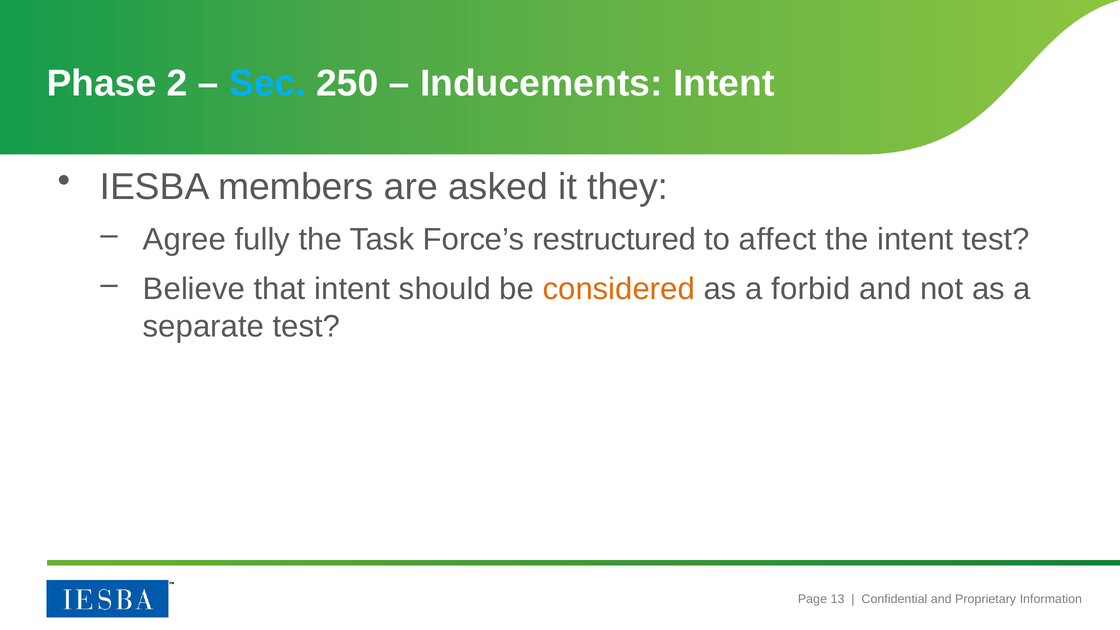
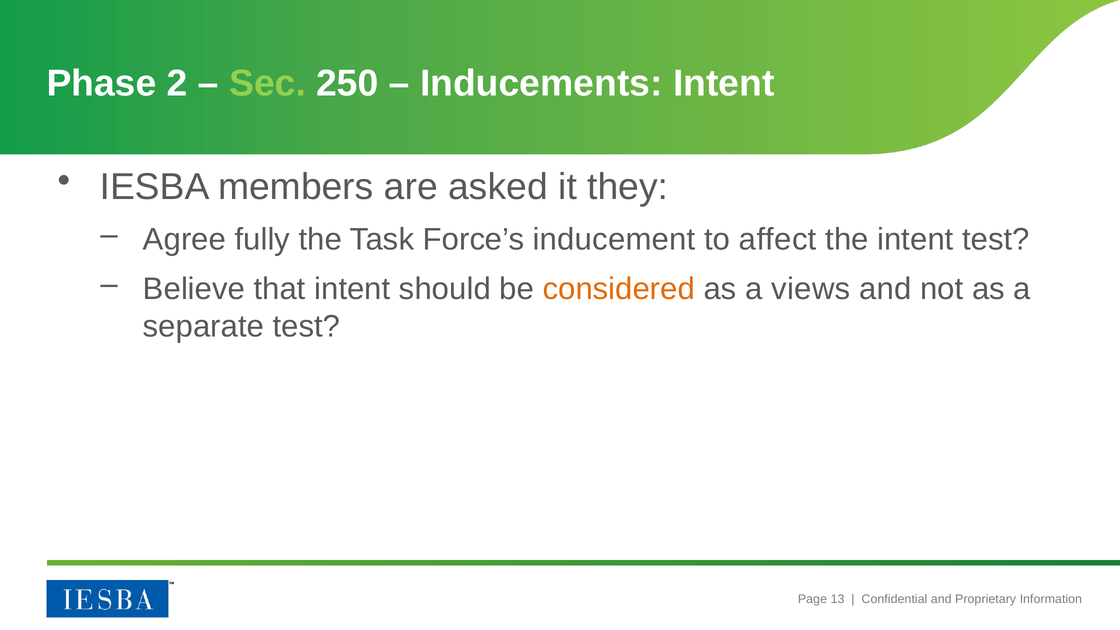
Sec colour: light blue -> light green (268, 84)
restructured: restructured -> inducement (614, 240)
forbid: forbid -> views (811, 289)
